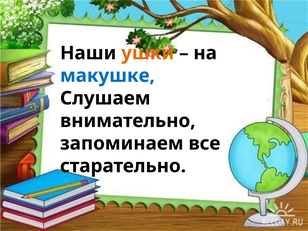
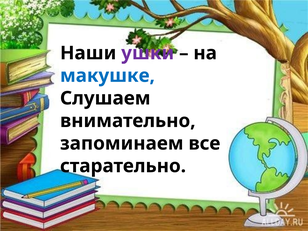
ушки colour: orange -> purple (148, 53)
